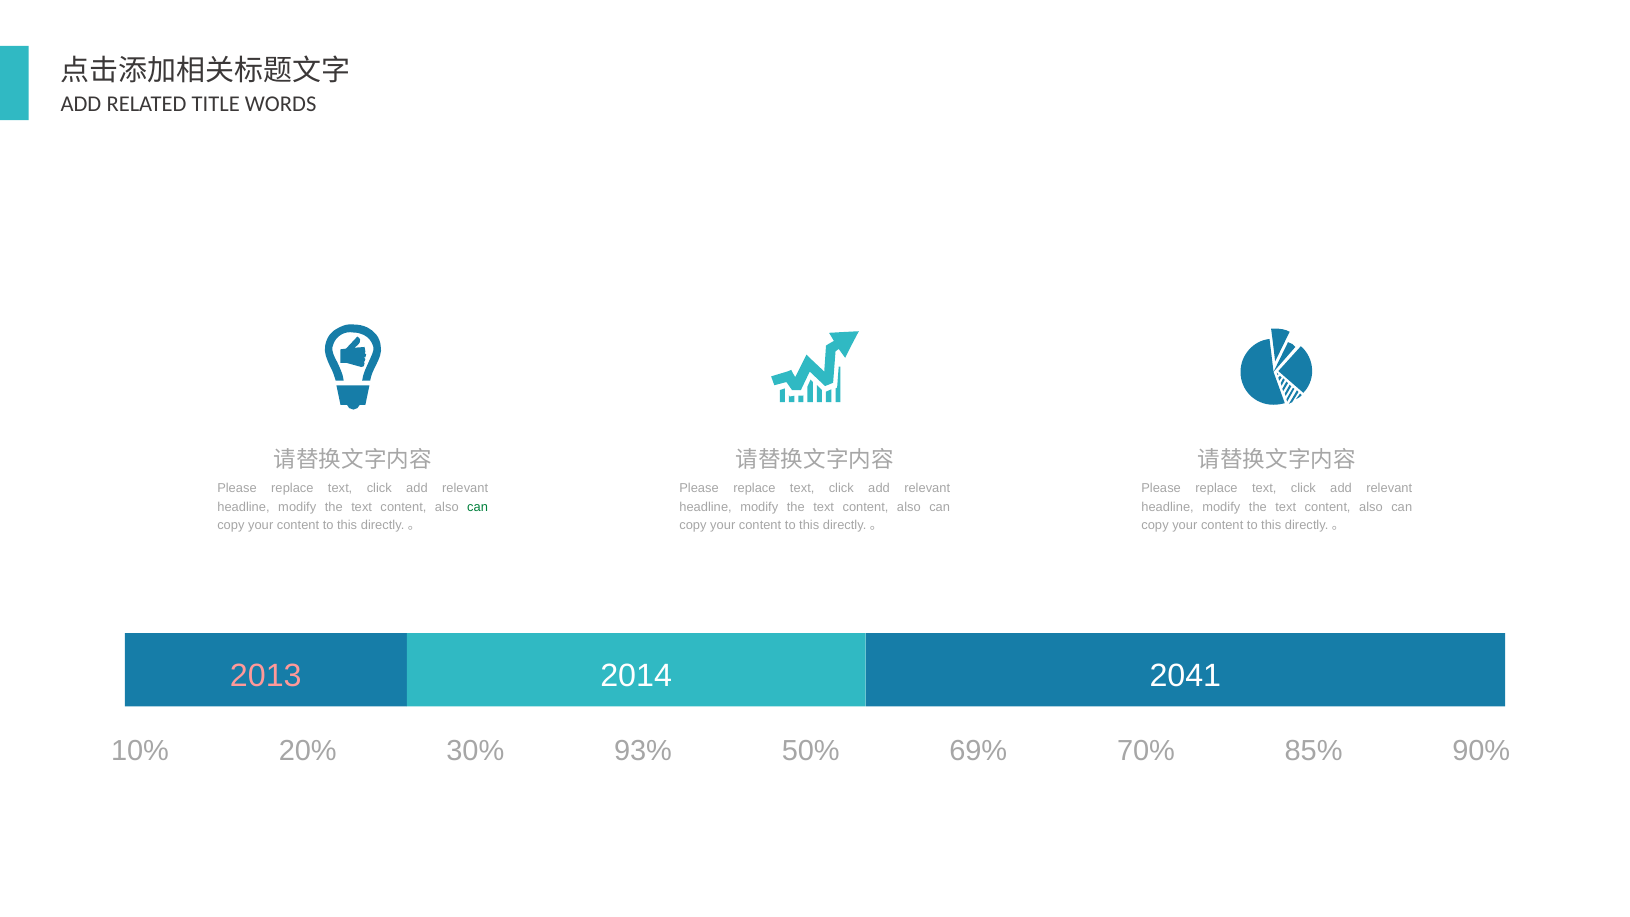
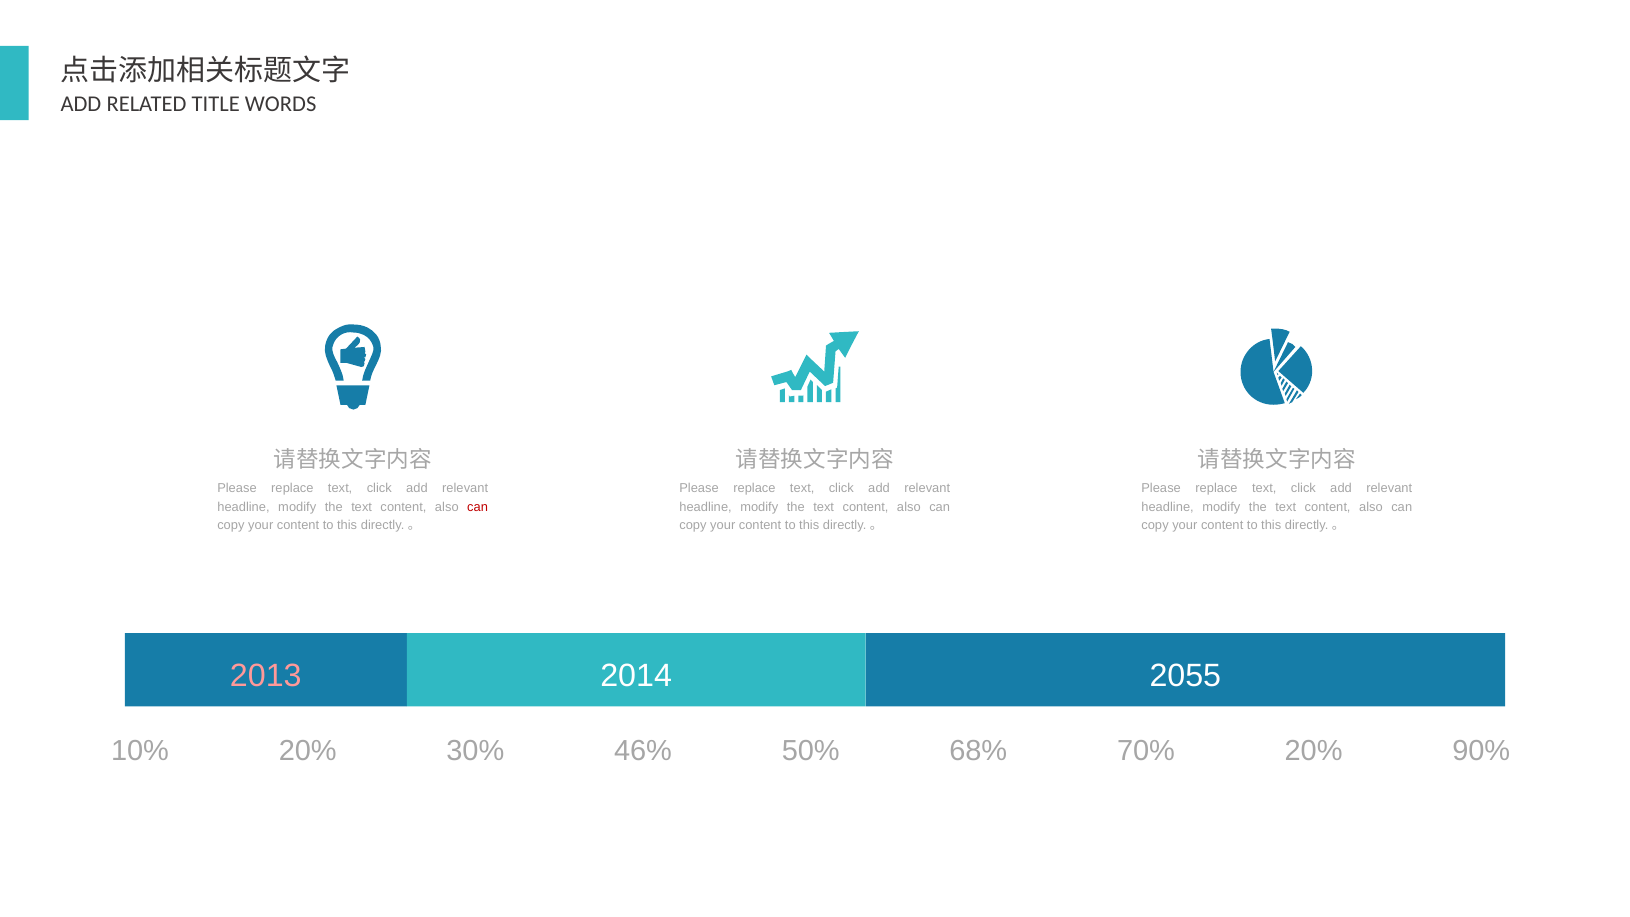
can colour: green -> red (478, 507)
2041: 2041 -> 2055 (1185, 676)
93%: 93% -> 46% (643, 751)
69%: 69% -> 68% (978, 750)
70% 85%: 85% -> 20% (1314, 750)
